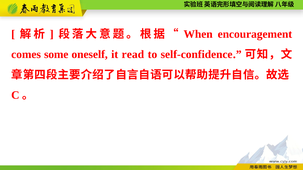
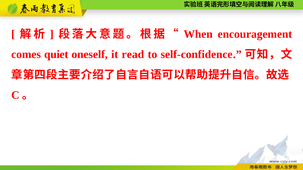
some: some -> quiet (56, 55)
